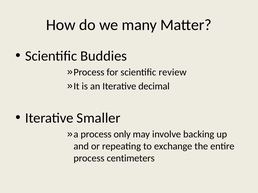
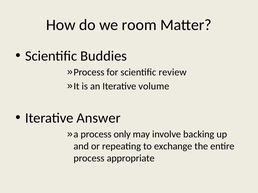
many: many -> room (139, 25)
decimal: decimal -> volume (154, 86)
Smaller: Smaller -> Answer (99, 118)
centimeters: centimeters -> appropriate (131, 159)
